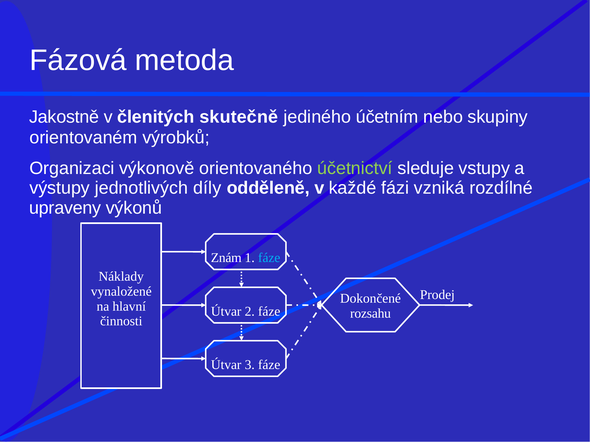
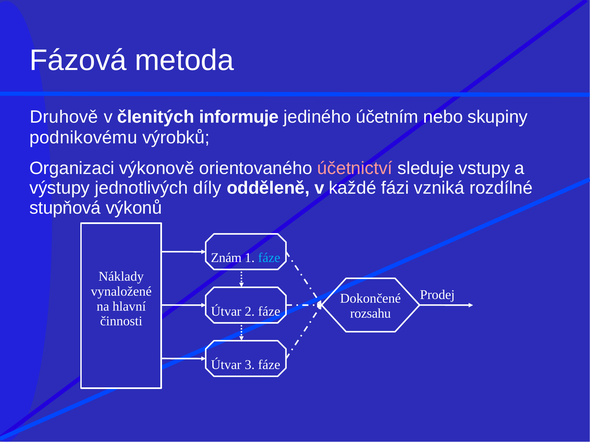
Jakostně: Jakostně -> Druhově (64, 117)
skutečně: skutečně -> informuje (239, 117)
orientovaném: orientovaném -> podnikovému (83, 138)
účetnictví colour: light green -> pink (355, 168)
upraveny: upraveny -> stupňová (65, 208)
